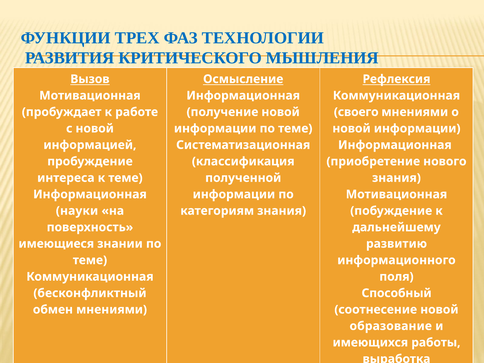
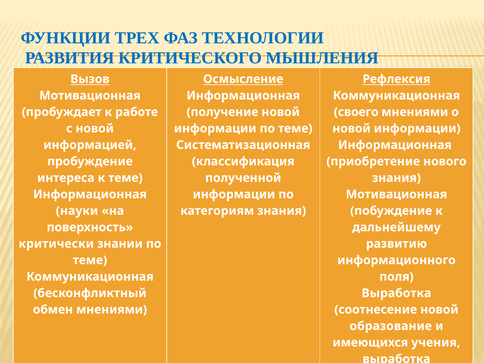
имеющиеся: имеющиеся -> критически (56, 244)
Способный: Способный -> Выработка (396, 293)
работы: работы -> учения (436, 343)
